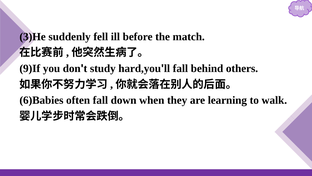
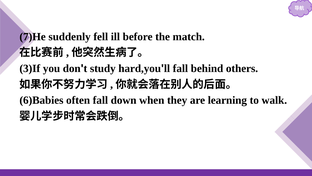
3)He: 3)He -> 7)He (33, 37)
9)If: 9)If -> 3)If (30, 68)
